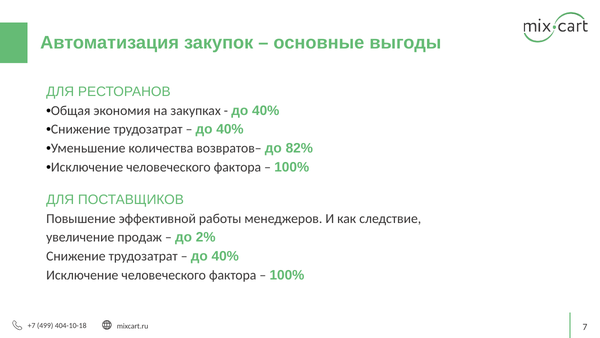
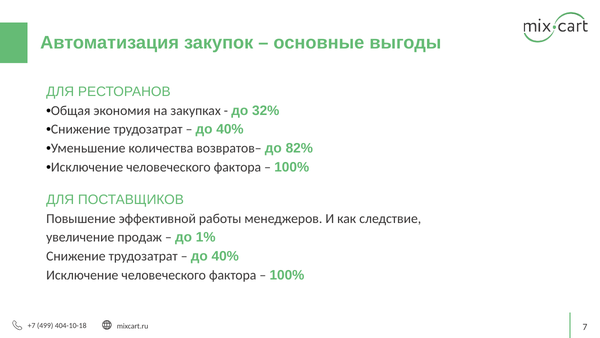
40%: 40% -> 32% (266, 110)
2%: 2% -> 1% (206, 237)
